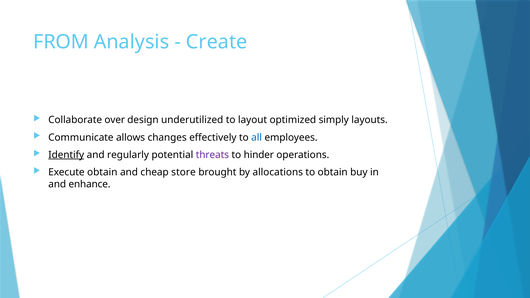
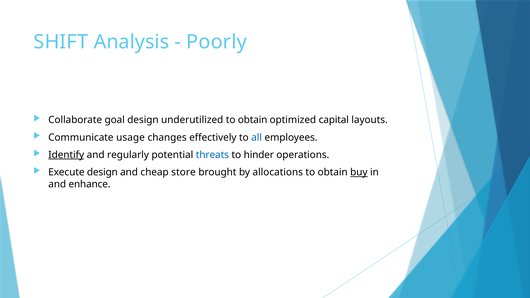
FROM: FROM -> SHIFT (61, 42)
Create: Create -> Poorly (217, 42)
over: over -> goal (115, 120)
layout: layout -> obtain (253, 120)
simply: simply -> capital (334, 120)
allows: allows -> usage (131, 137)
threats colour: purple -> blue (212, 155)
Execute obtain: obtain -> design (102, 172)
buy underline: none -> present (359, 172)
